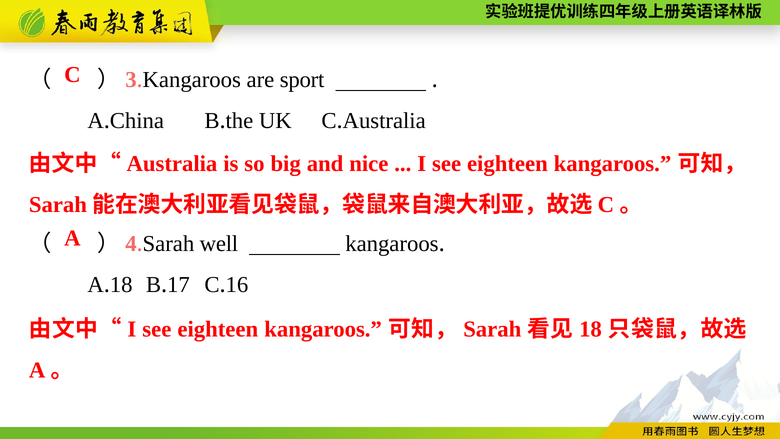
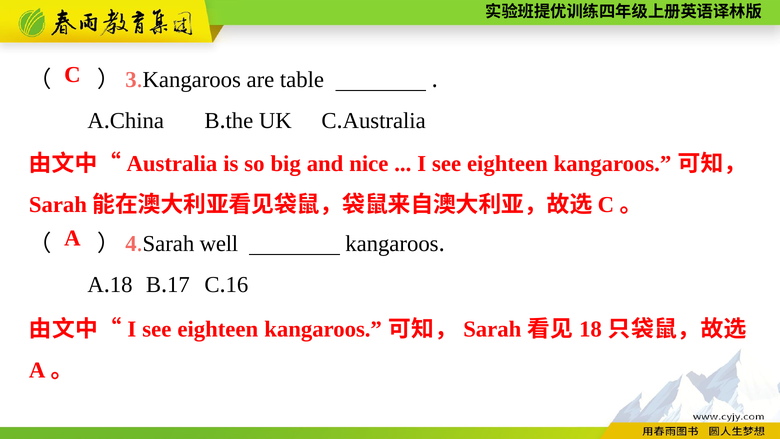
sport: sport -> table (302, 80)
